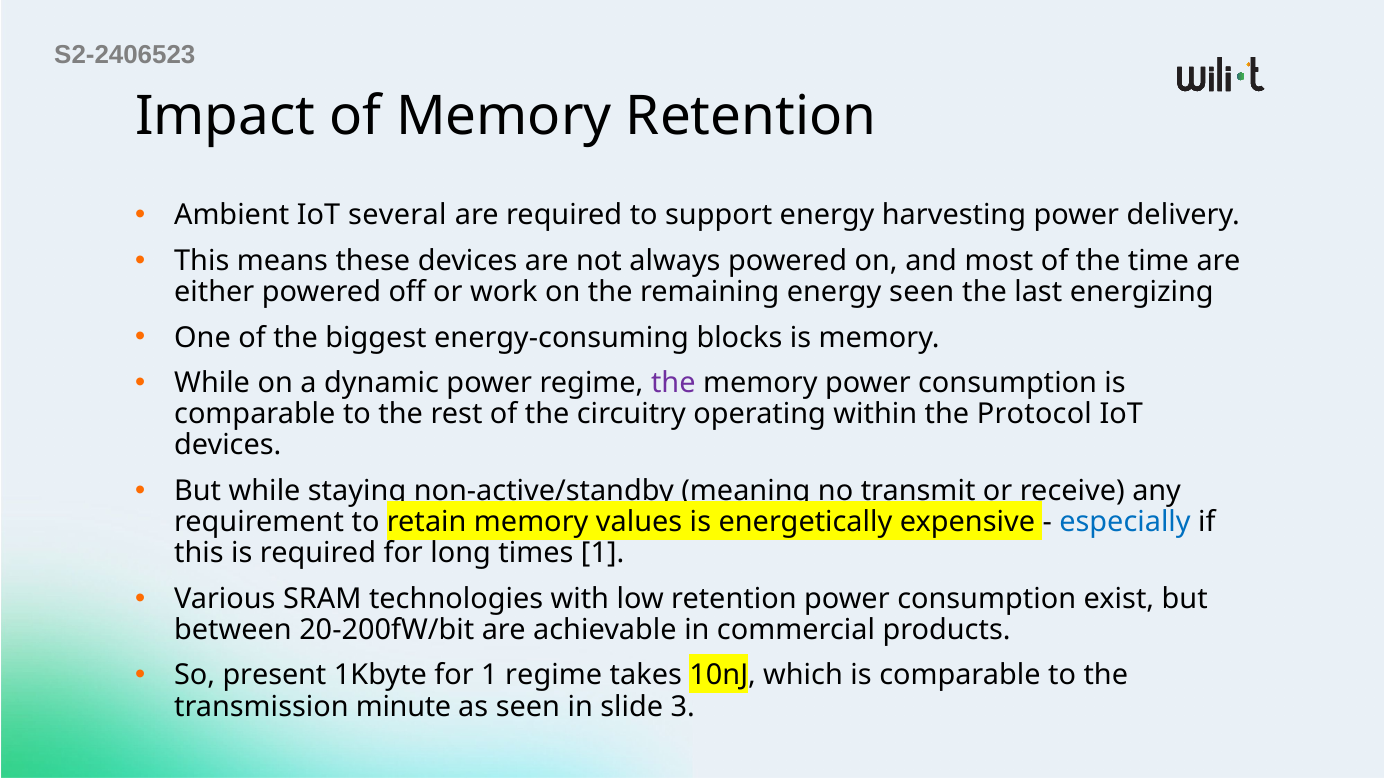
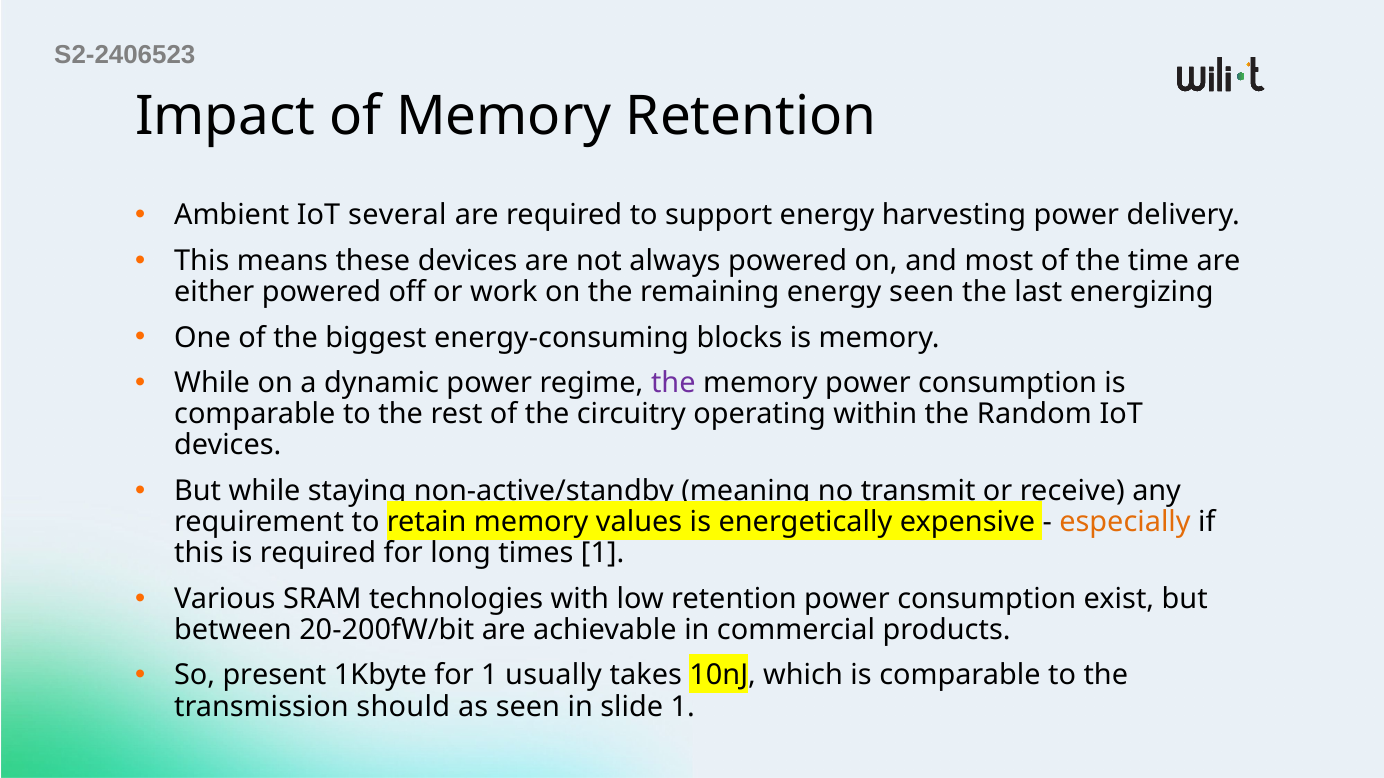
Protocol: Protocol -> Random (1034, 415)
especially colour: blue -> orange (1125, 522)
1 regime: regime -> usually (554, 676)
minute: minute -> should (403, 707)
slide 3: 3 -> 1 (683, 707)
